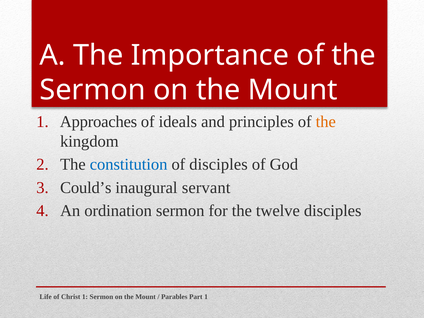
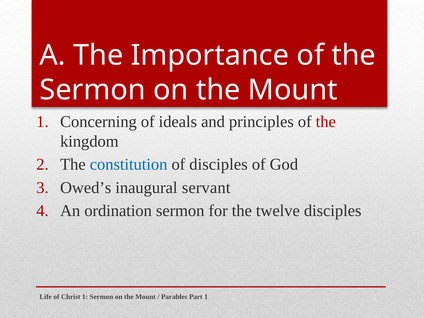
Approaches: Approaches -> Concerning (98, 122)
the colour: orange -> red (326, 122)
Could’s: Could’s -> Owed’s (86, 188)
